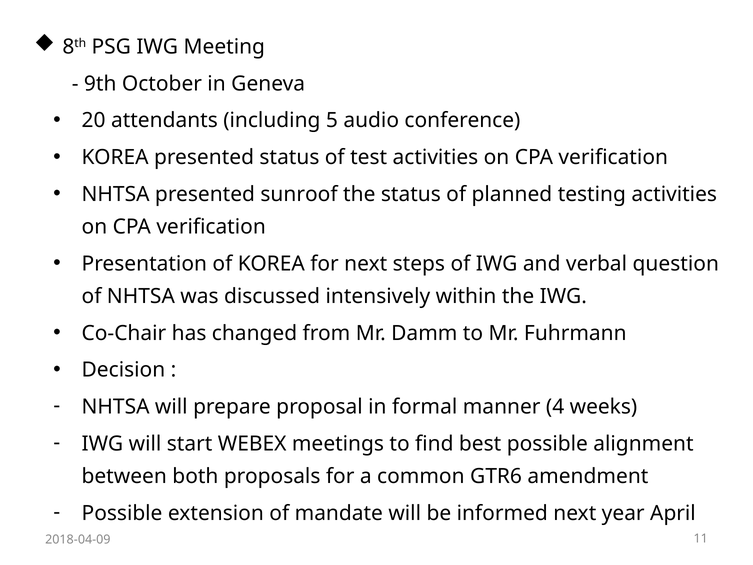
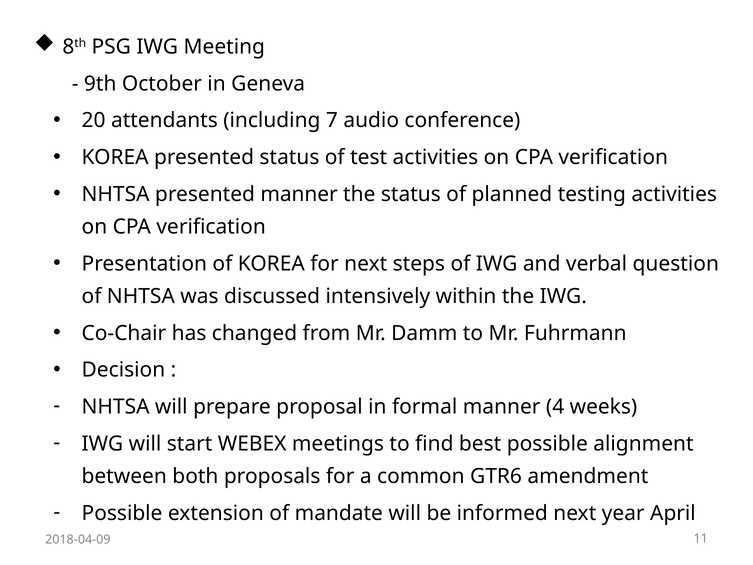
5: 5 -> 7 (332, 120)
presented sunroof: sunroof -> manner (299, 194)
